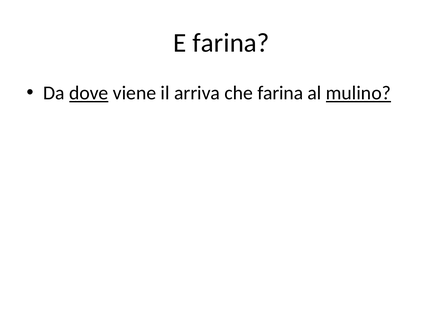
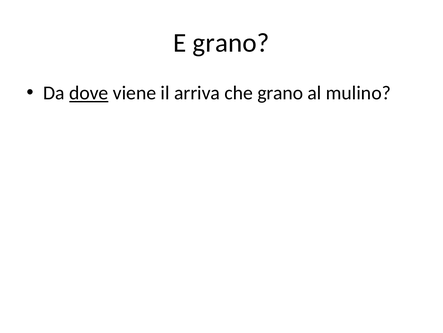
E farina: farina -> grano (231, 43)
che farina: farina -> grano (280, 93)
mulino underline: present -> none (358, 93)
